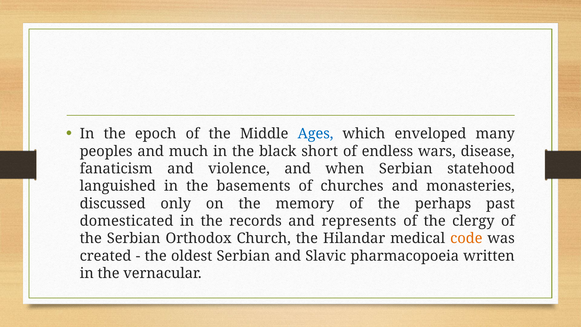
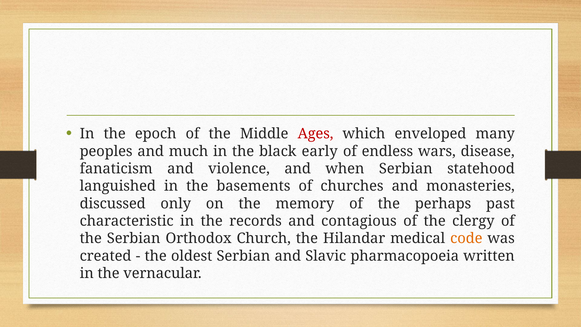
Ages colour: blue -> red (315, 134)
short: short -> early (320, 151)
domesticated: domesticated -> characteristic (127, 221)
represents: represents -> contagious (359, 221)
